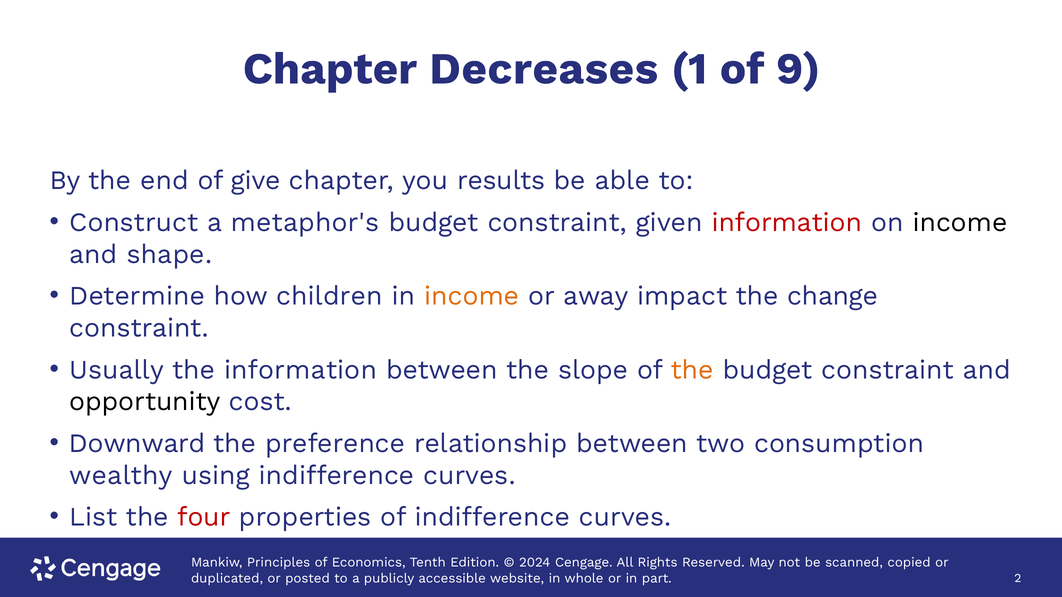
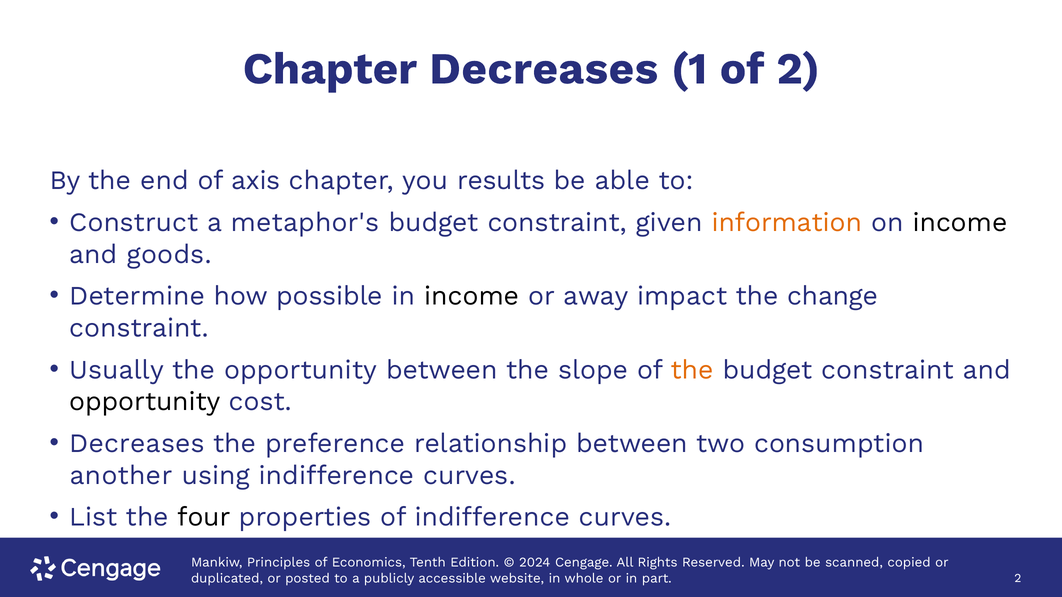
of 9: 9 -> 2 (798, 69)
give: give -> axis (256, 181)
information colour: red -> orange (787, 223)
shape: shape -> goods (169, 254)
children: children -> possible (330, 296)
income colour: orange -> black (472, 296)
the information: information -> opportunity (301, 370)
Downward: Downward -> Decreases (137, 444)
wealthy: wealthy -> another (121, 476)
four colour: red -> black (204, 517)
